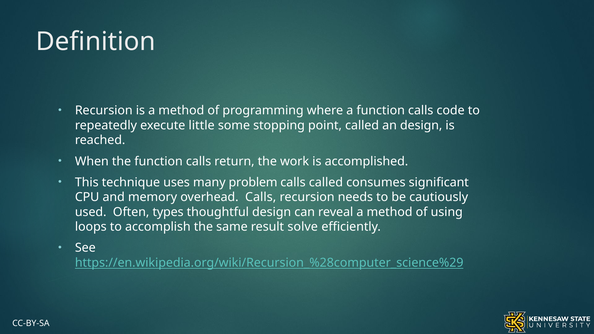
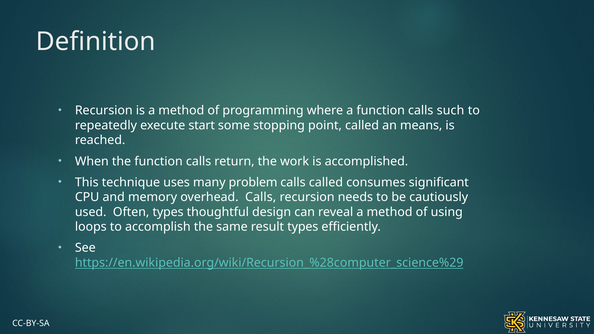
code: code -> such (451, 111)
little: little -> start (202, 125)
an design: design -> means (421, 125)
result solve: solve -> types (303, 227)
